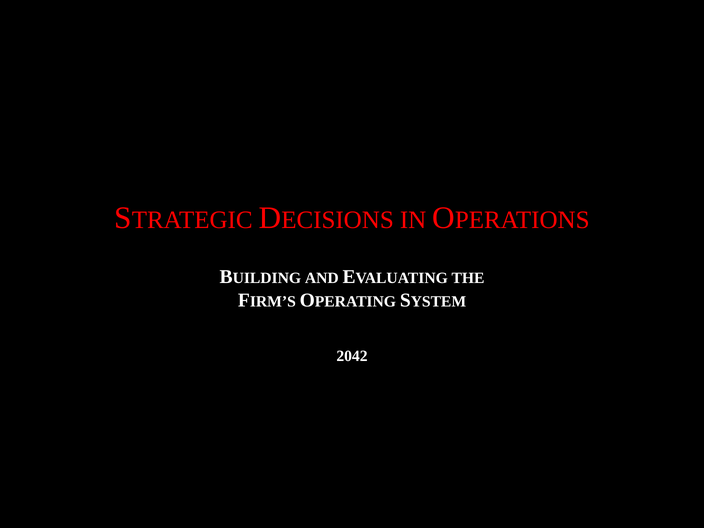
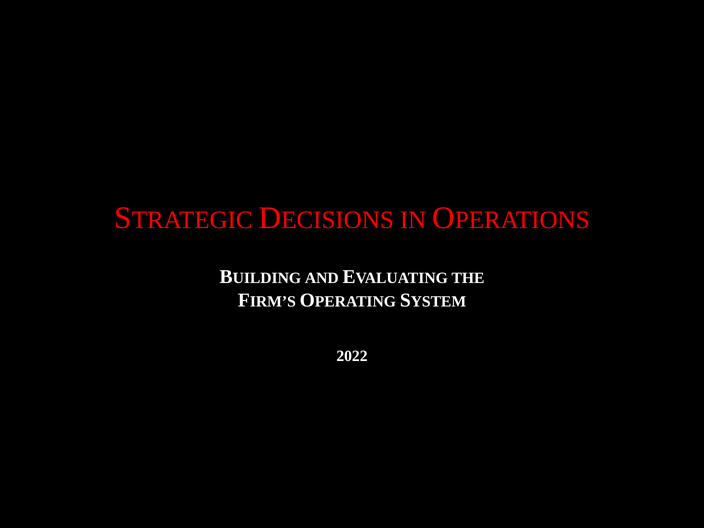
2042: 2042 -> 2022 (352, 356)
